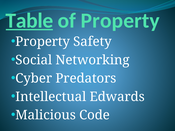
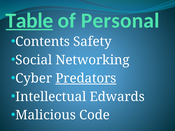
of Property: Property -> Personal (120, 21)
Property: Property -> Contents (43, 42)
Predators underline: none -> present (86, 79)
